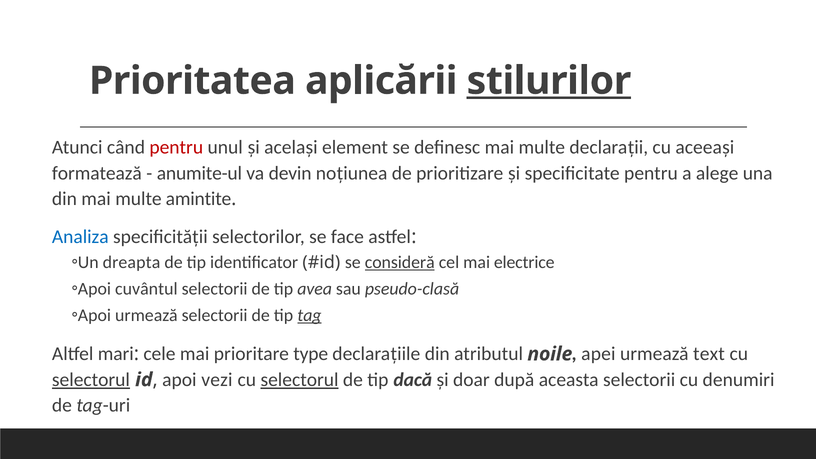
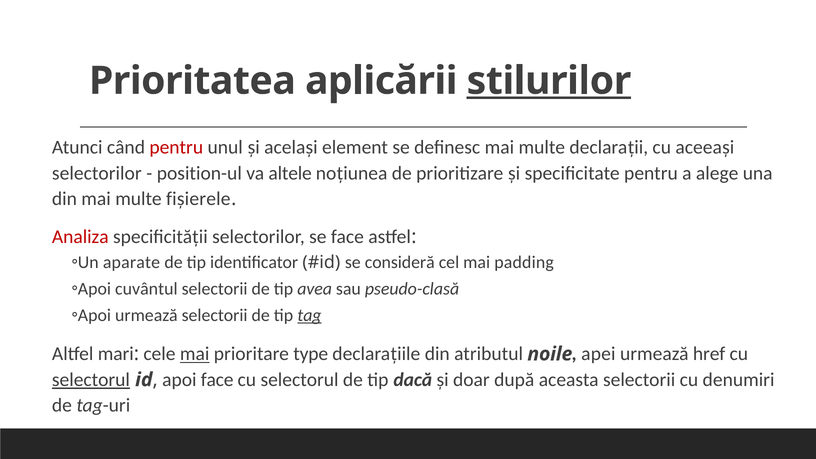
formatează: formatează -> selectorilor (97, 173)
anumite-ul: anumite-ul -> position-ul (199, 173)
devin: devin -> altele (290, 173)
amintite: amintite -> fișierele (198, 199)
Analiza colour: blue -> red (80, 237)
dreapta: dreapta -> aparate (131, 262)
consideră underline: present -> none (400, 262)
electrice: electrice -> padding (524, 262)
mai underline: none -> present (195, 354)
text: text -> href (709, 354)
apoi vezi: vezi -> face (217, 380)
selectorul underline: present -> none (300, 380)
